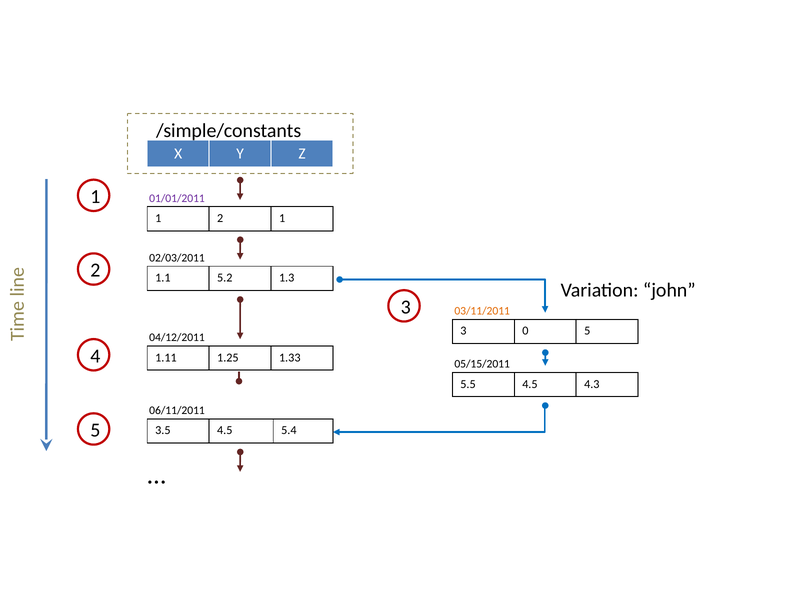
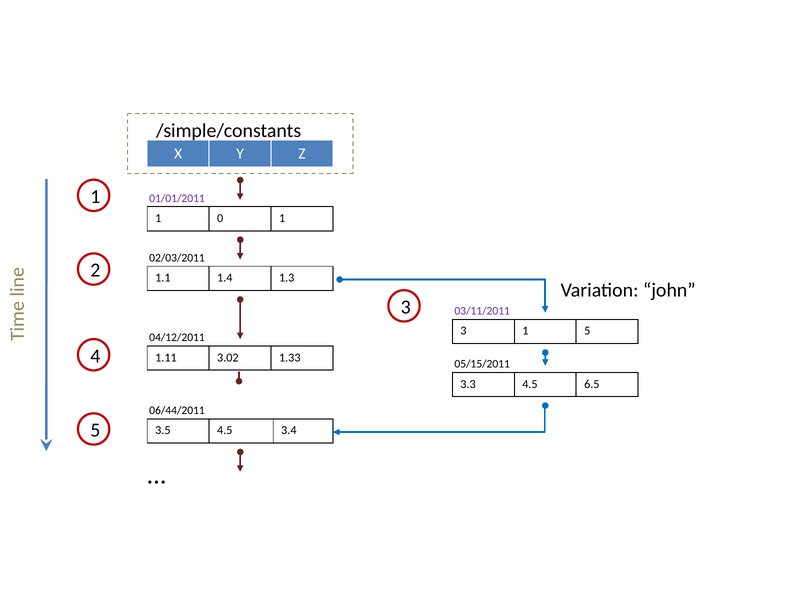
2: 2 -> 0 (220, 218)
5.2: 5.2 -> 1.4 (225, 278)
03/11/2011 colour: orange -> purple (482, 311)
3 0: 0 -> 1 (525, 331)
1.25: 1.25 -> 3.02 (228, 358)
5.5: 5.5 -> 3.3 (468, 384)
4.3: 4.3 -> 6.5 (592, 384)
06/11/2011: 06/11/2011 -> 06/44/2011 (177, 411)
5.4: 5.4 -> 3.4 (289, 430)
